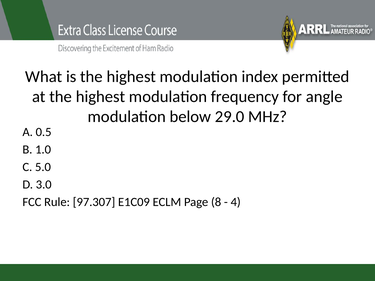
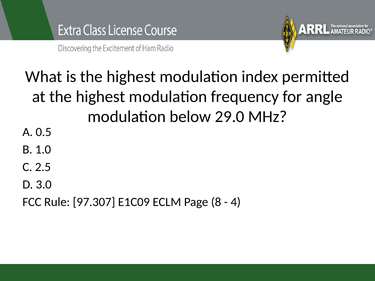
5.0: 5.0 -> 2.5 (43, 167)
